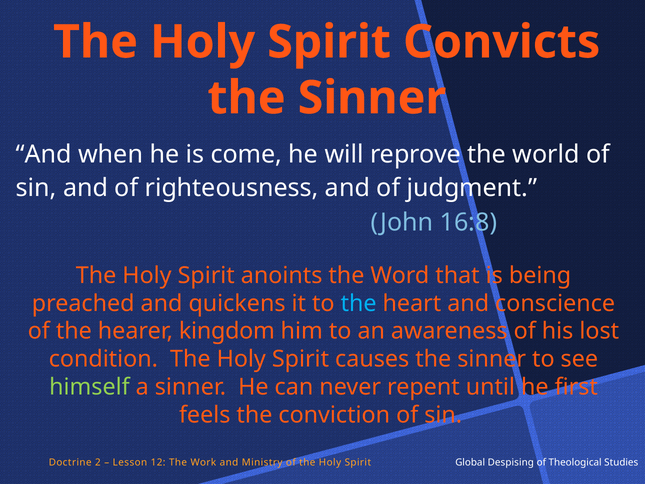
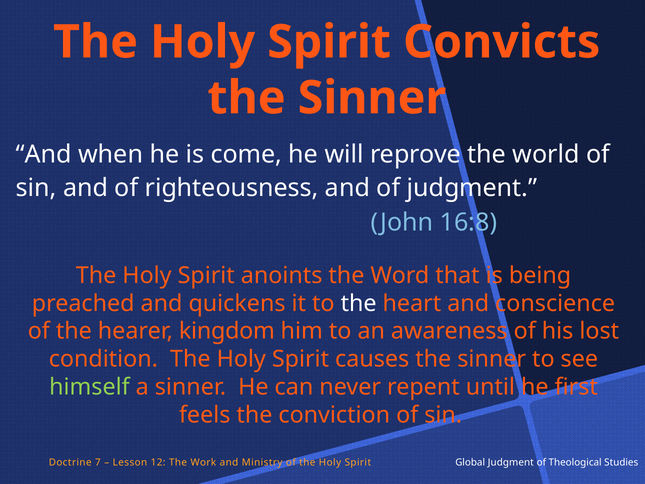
the colour: light blue -> white (359, 303)
2: 2 -> 7 (98, 462)
Global Despising: Despising -> Judgment (511, 462)
